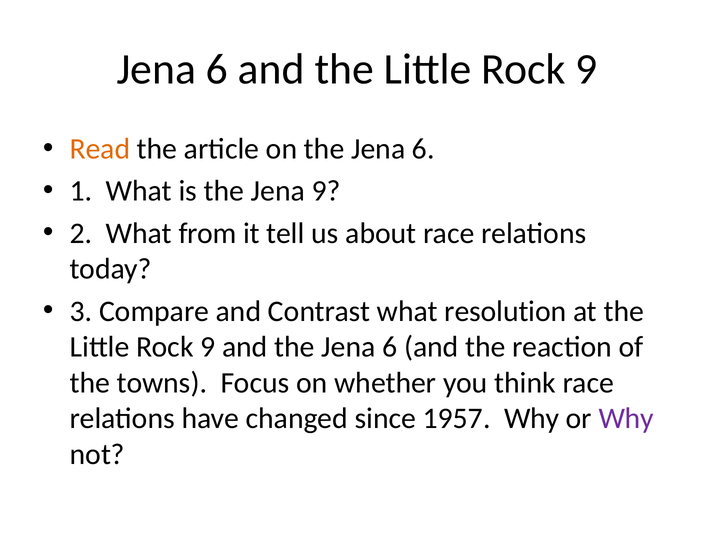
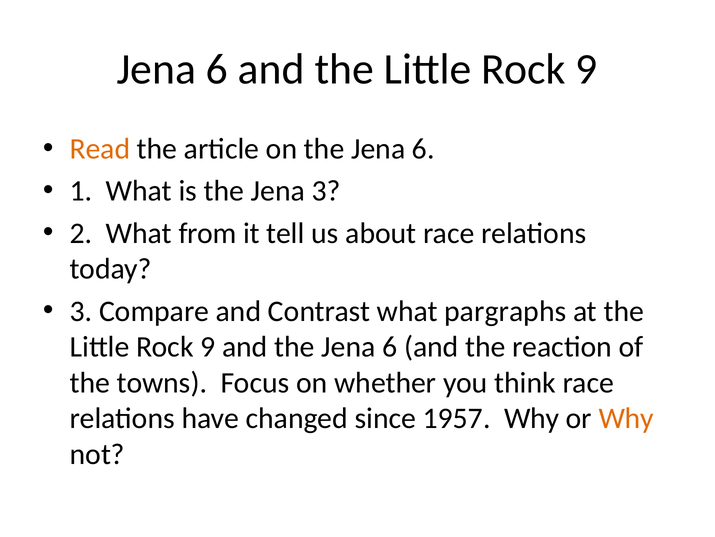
Jena 9: 9 -> 3 (326, 191)
resolution: resolution -> pargraphs (505, 311)
Why colour: purple -> orange (626, 418)
